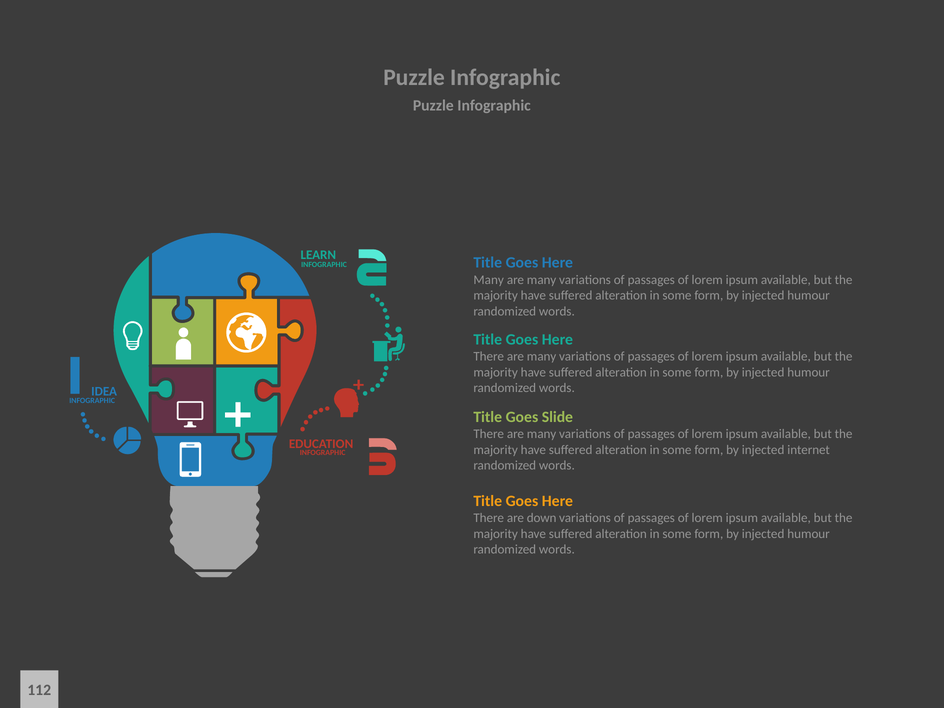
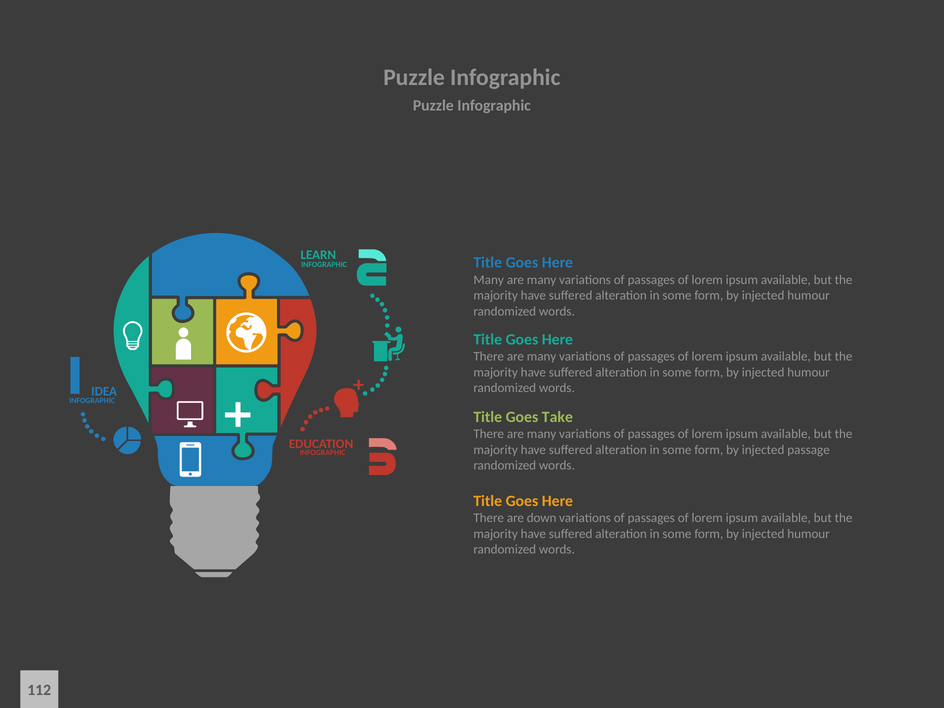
Slide: Slide -> Take (557, 417)
internet: internet -> passage (809, 450)
